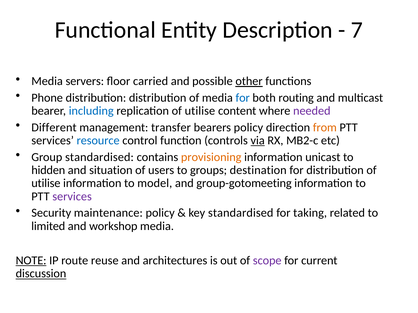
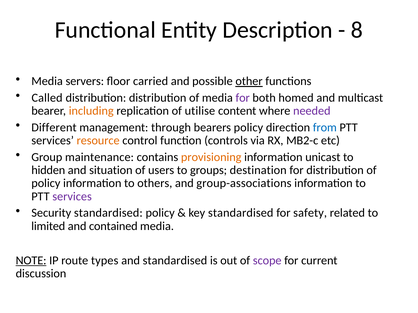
7: 7 -> 8 (357, 30)
Phone: Phone -> Called (47, 98)
for colour: blue -> purple (243, 98)
routing: routing -> homed (296, 98)
including colour: blue -> orange (91, 111)
transfer: transfer -> through (171, 128)
from colour: orange -> blue (325, 128)
resource colour: blue -> orange (98, 141)
via underline: present -> none (258, 141)
Group standardised: standardised -> maintenance (99, 157)
utilise: utilise -> policy (46, 184)
model: model -> others (155, 184)
group-gotomeeting: group-gotomeeting -> group-associations (244, 184)
Security maintenance: maintenance -> standardised (108, 213)
taking: taking -> safety (310, 213)
workshop: workshop -> contained (113, 226)
reuse: reuse -> types (105, 261)
and architectures: architectures -> standardised (175, 261)
discussion underline: present -> none (41, 274)
